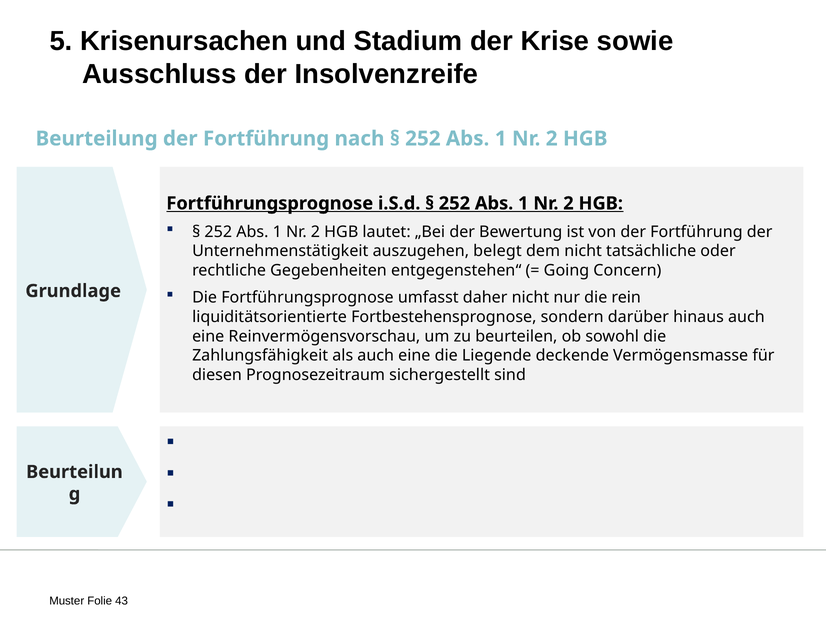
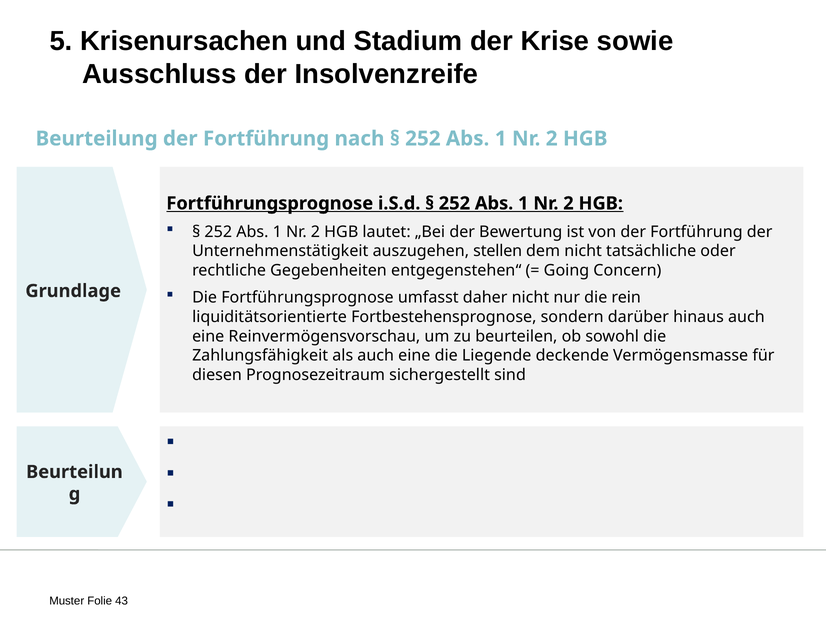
belegt: belegt -> stellen (498, 251)
